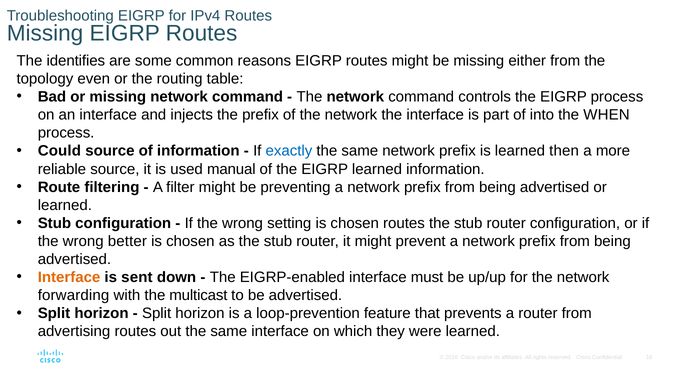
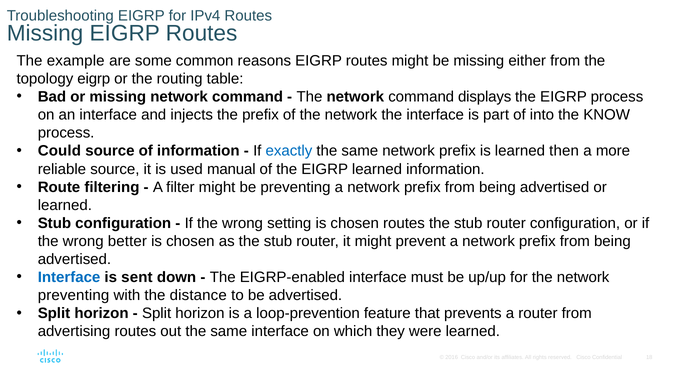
identifies: identifies -> example (76, 61)
topology even: even -> eigrp (94, 79)
controls: controls -> displays (485, 97)
WHEN: WHEN -> KNOW (607, 115)
Interface colour: orange -> blue (69, 278)
forwarding: forwarding -> preventing (74, 296)
multicast: multicast -> distance (198, 296)
